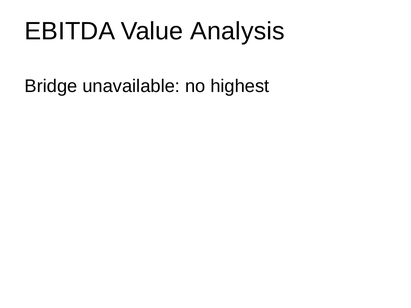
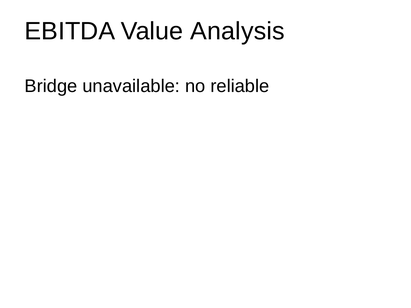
highest: highest -> reliable (240, 86)
